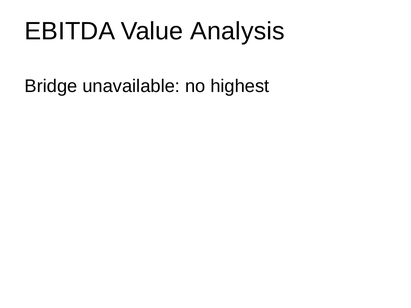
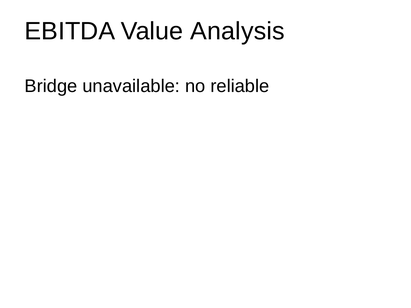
highest: highest -> reliable (240, 86)
